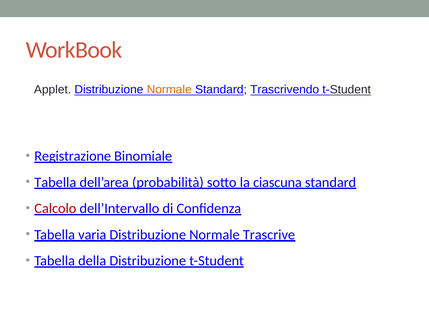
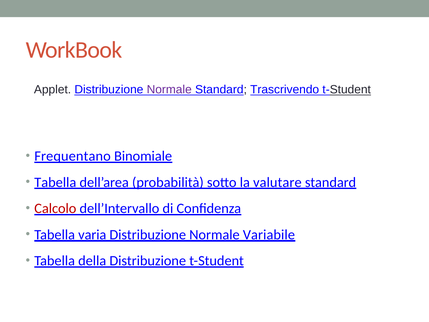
Normale colour: orange -> purple (169, 90)
Registrazione: Registrazione -> Frequentano (73, 156)
ciascuna: ciascuna -> valutare (277, 182)
Trascrive: Trascrive -> Variabile (269, 234)
